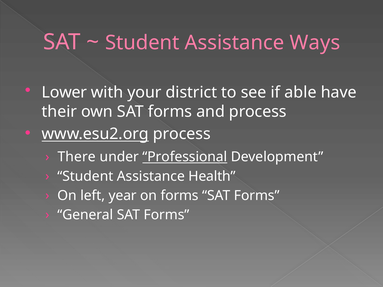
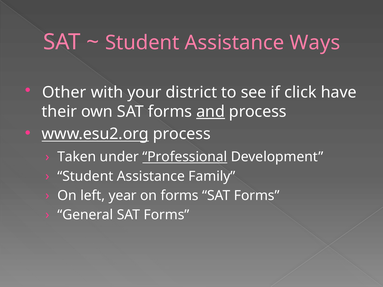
Lower: Lower -> Other (64, 93)
able: able -> click (300, 93)
and underline: none -> present (211, 112)
There: There -> Taken (77, 157)
Health: Health -> Family (212, 176)
